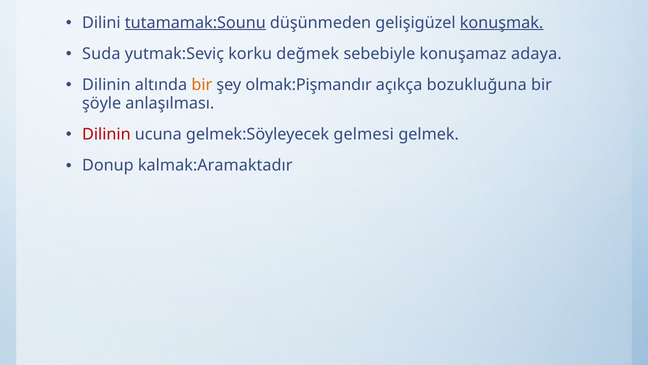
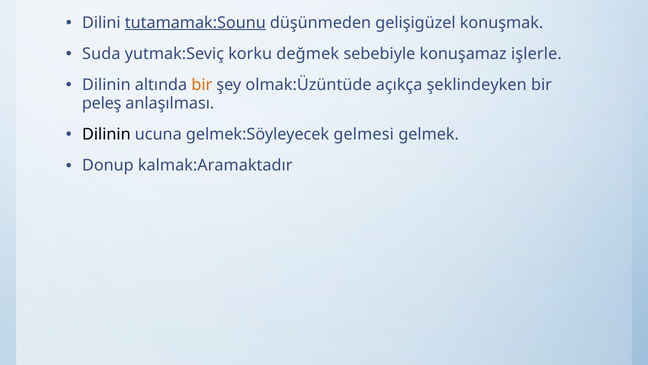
konuşmak underline: present -> none (502, 23)
adaya: adaya -> işlerle (536, 54)
olmak:Pişmandır: olmak:Pişmandır -> olmak:Üzüntüde (309, 85)
bozukluğuna: bozukluğuna -> şeklindeyken (477, 85)
şöyle: şöyle -> peleş (102, 103)
Dilinin colour: red -> black (106, 134)
